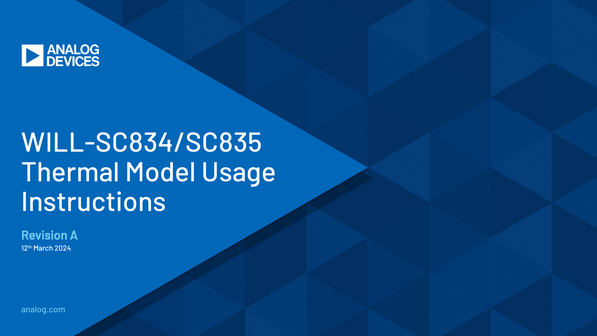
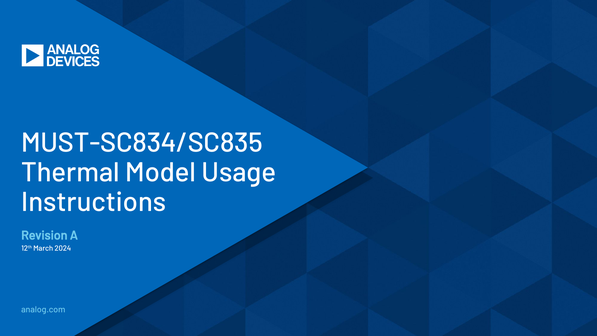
WILL-SC834/SC835: WILL-SC834/SC835 -> MUST-SC834/SC835 (142, 143)
